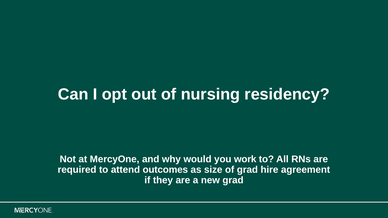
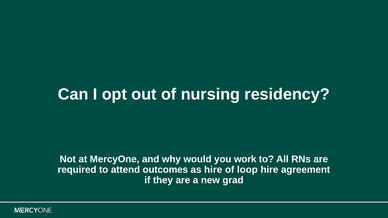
as size: size -> hire (213, 170)
of grad: grad -> loop (247, 170)
